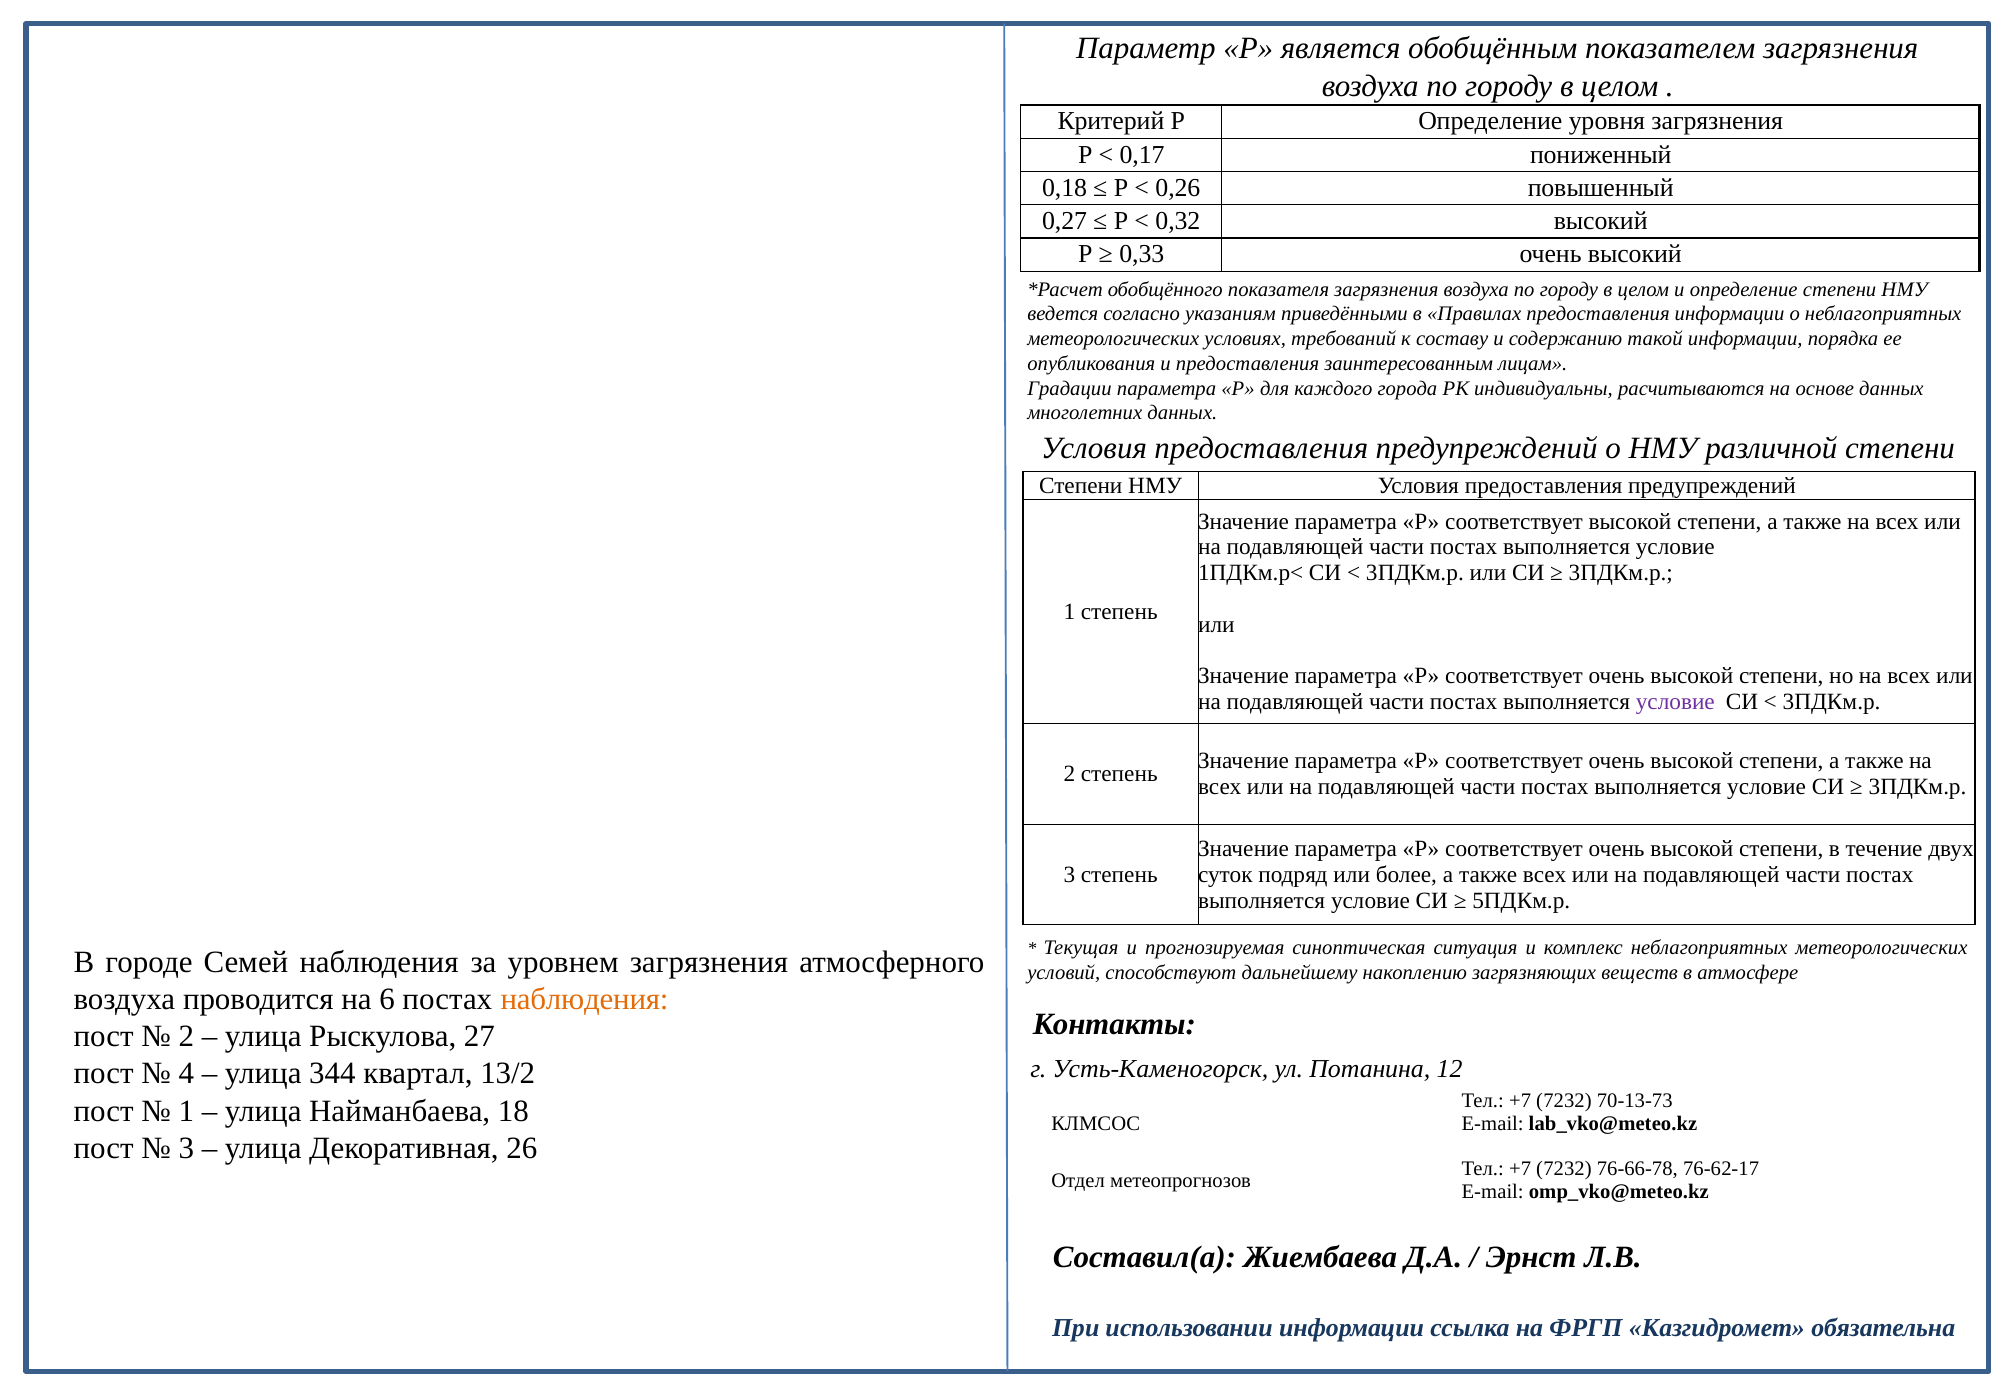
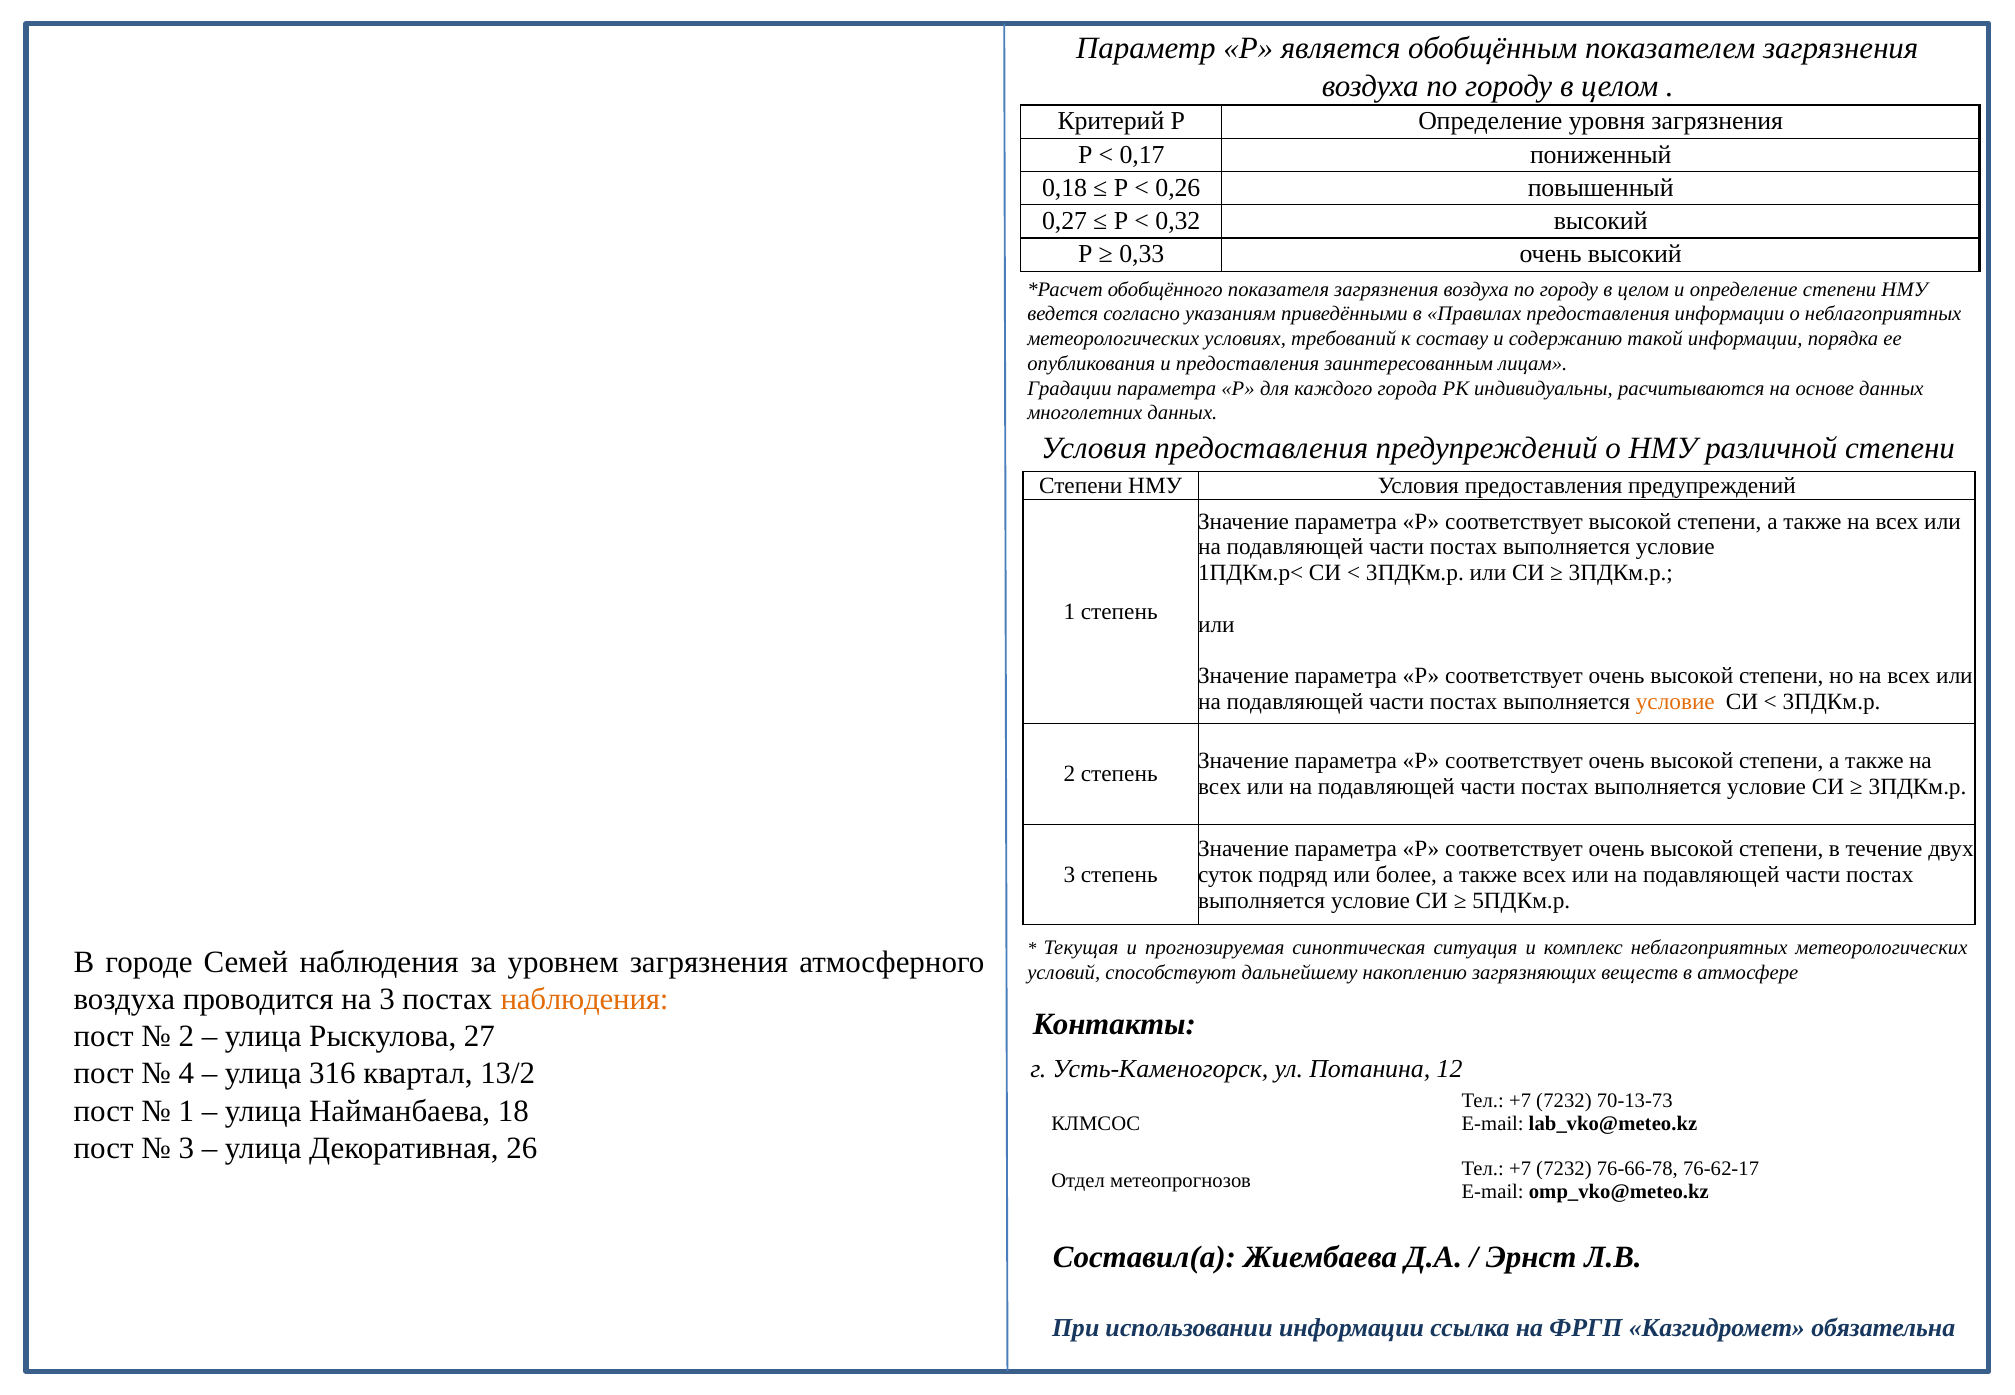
условие colour: purple -> orange (1675, 702)
на 6: 6 -> 3 (387, 999)
344: 344 -> 316 (332, 1074)
